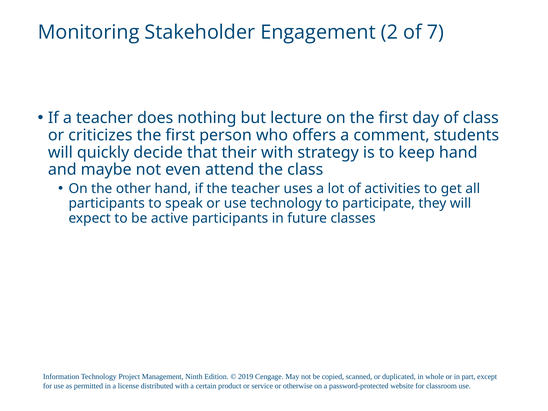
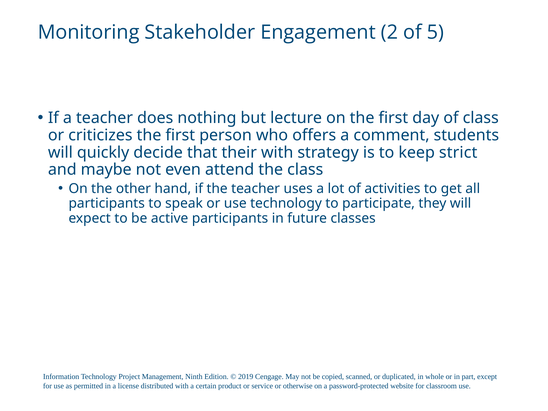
7: 7 -> 5 (435, 32)
keep hand: hand -> strict (458, 152)
